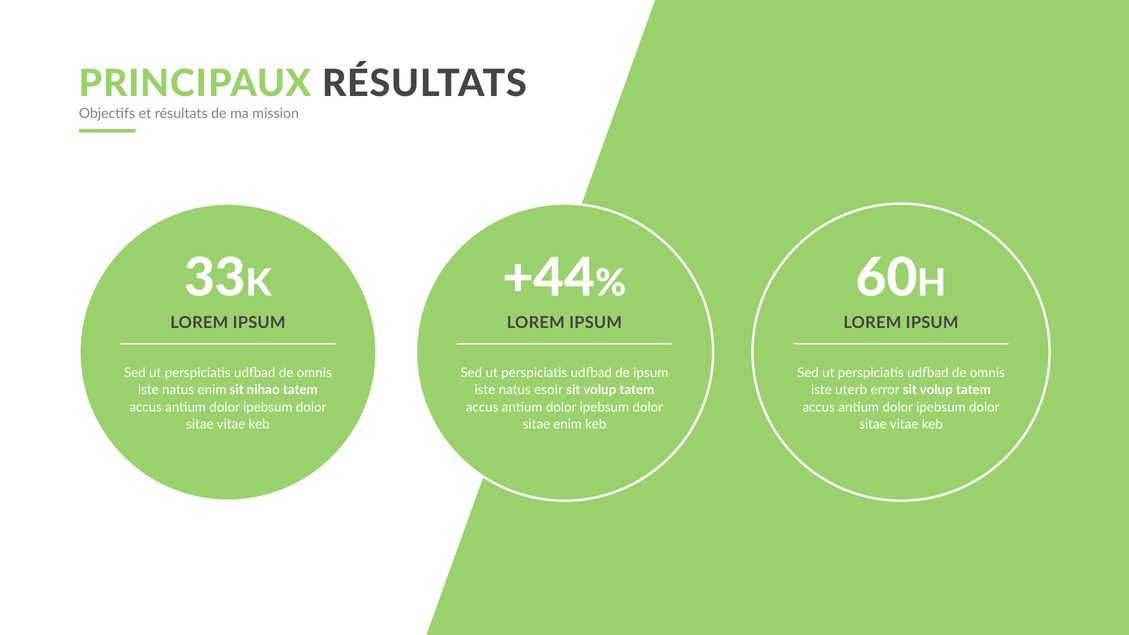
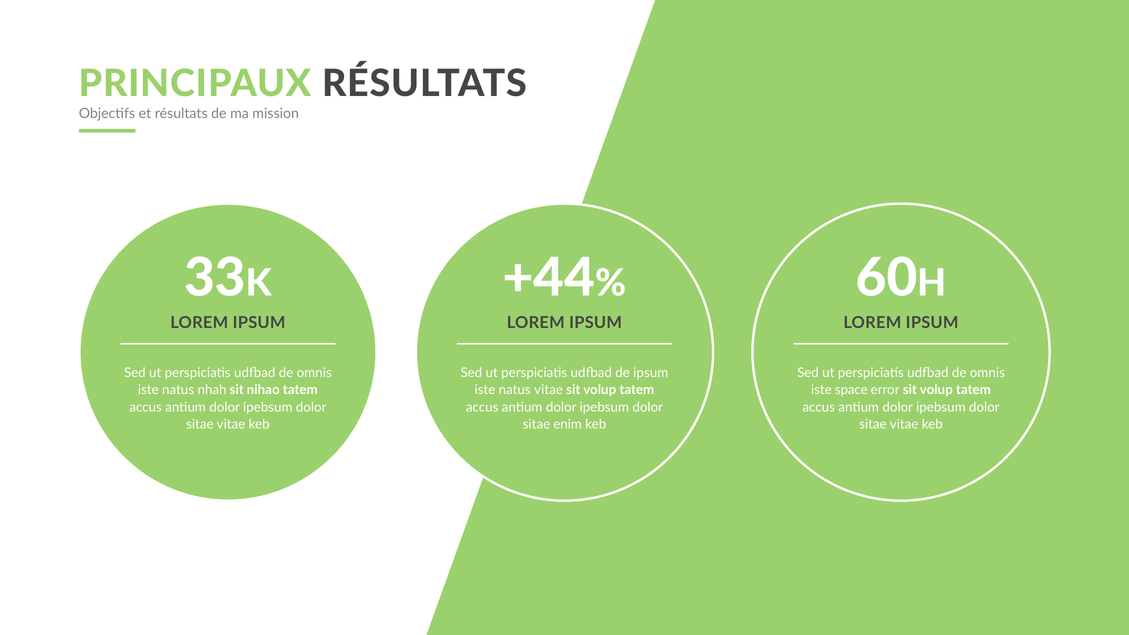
natus enim: enim -> nhah (212, 390)
natus esoir: esoir -> vitae (549, 390)
uterb: uterb -> space (851, 390)
